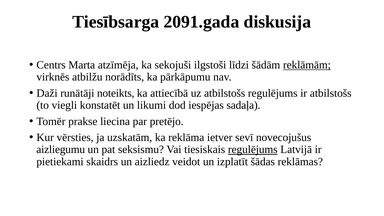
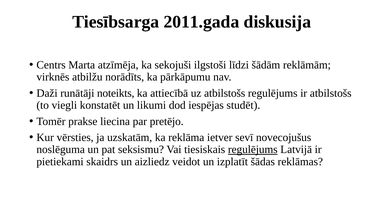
2091.gada: 2091.gada -> 2011.gada (201, 22)
reklāmām underline: present -> none (307, 65)
sadaļa: sadaļa -> studēt (243, 105)
aizliegumu: aizliegumu -> noslēguma (61, 150)
